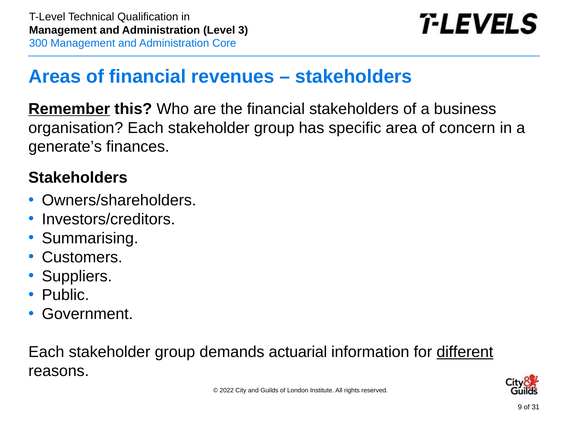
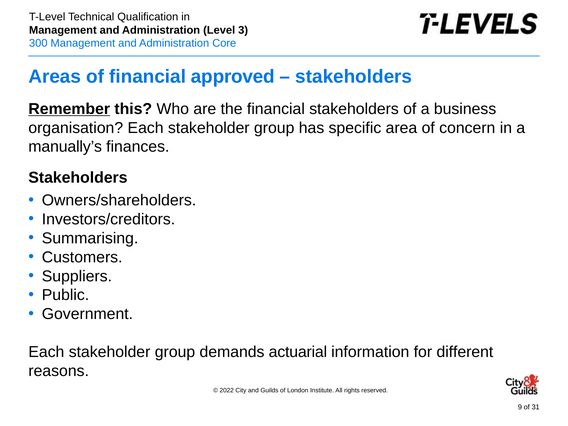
revenues: revenues -> approved (233, 77)
generate’s: generate’s -> manually’s (65, 147)
different underline: present -> none (465, 352)
